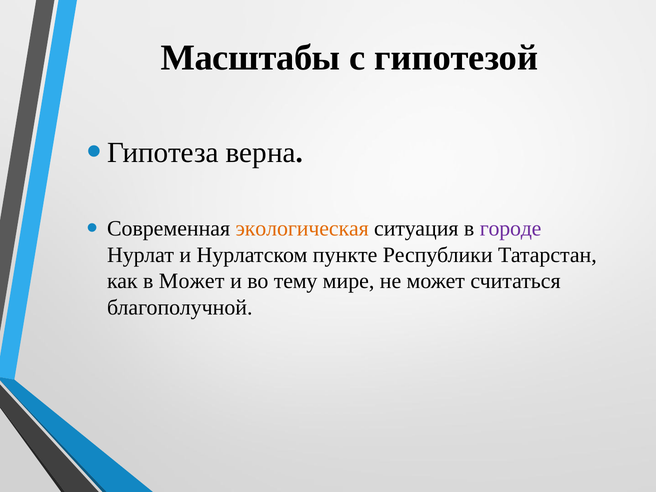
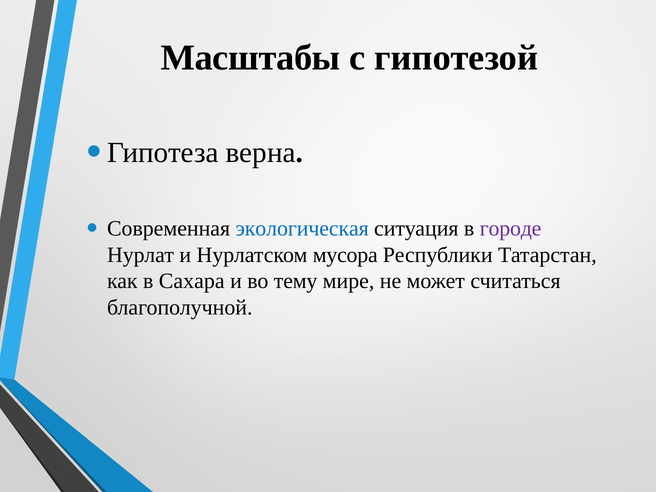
экологическая colour: orange -> blue (302, 229)
пункте: пункте -> мусора (345, 255)
в Может: Может -> Сахара (192, 281)
